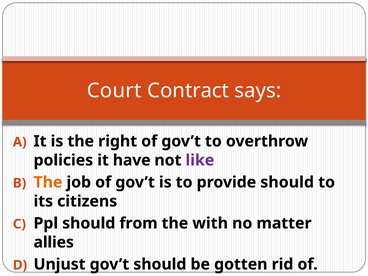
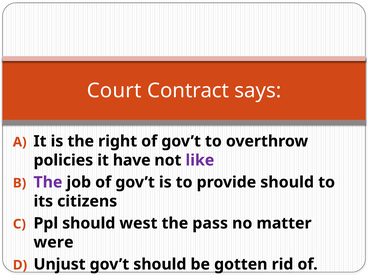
The colour: orange -> purple (48, 182)
from: from -> west (138, 223)
with: with -> pass (210, 223)
allies: allies -> were (54, 242)
